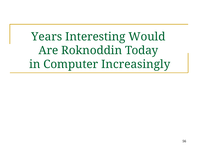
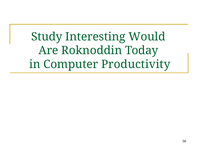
Years: Years -> Study (47, 37)
Increasingly: Increasingly -> Productivity (136, 64)
